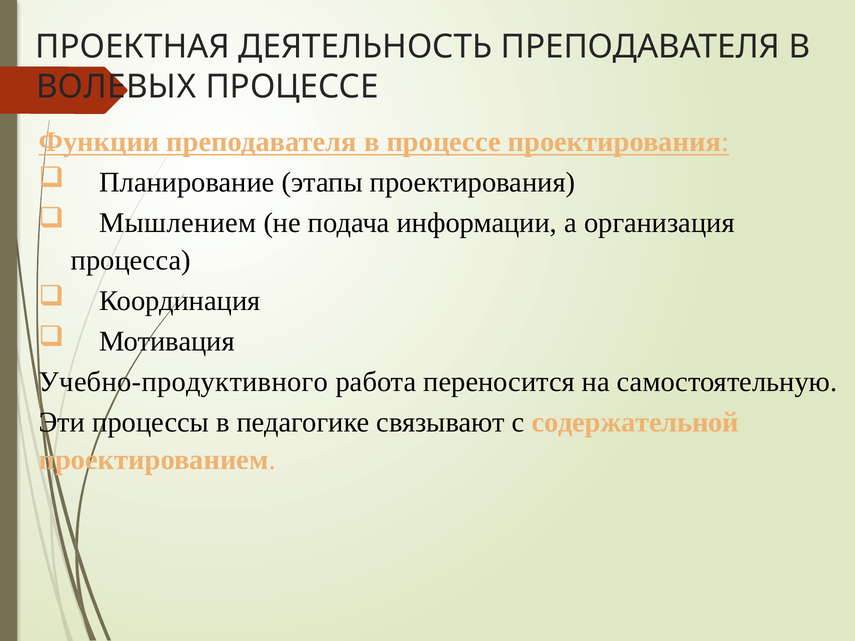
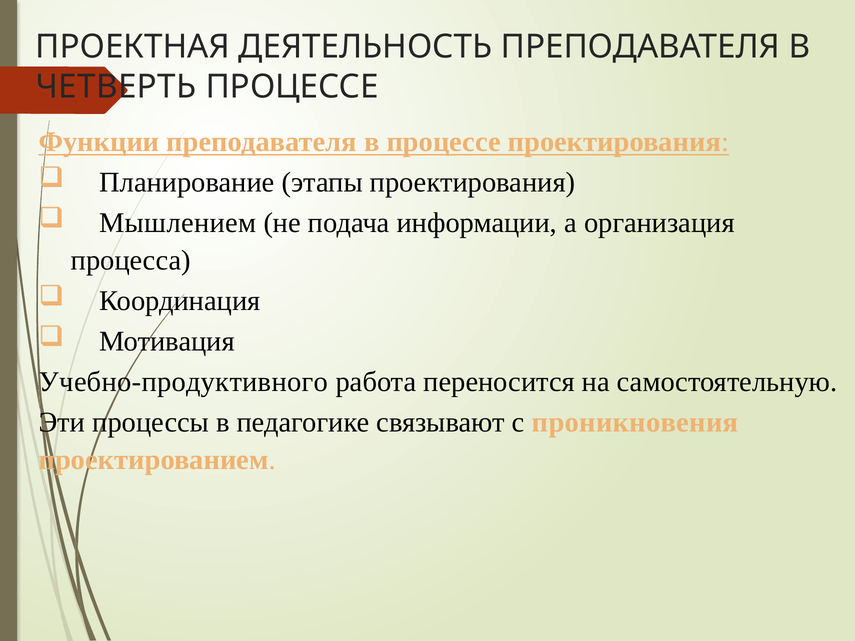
ВОЛЕВЫХ: ВОЛЕВЫХ -> ЧЕТВЕРТЬ (116, 87)
содержательной: содержательной -> проникновения (635, 422)
